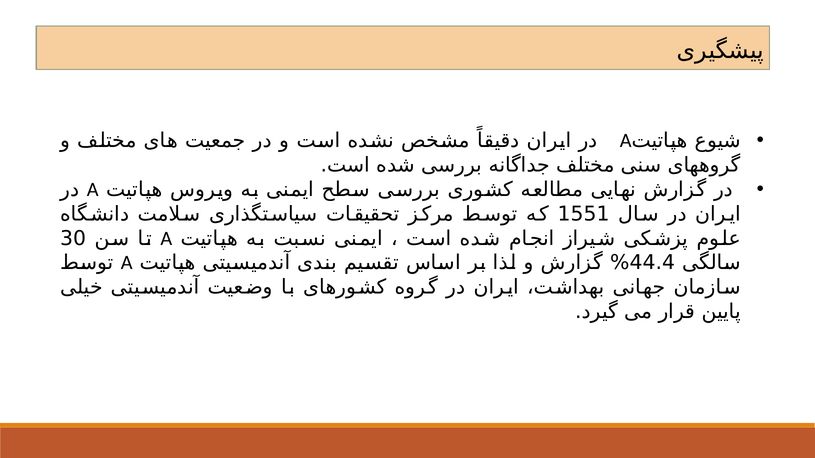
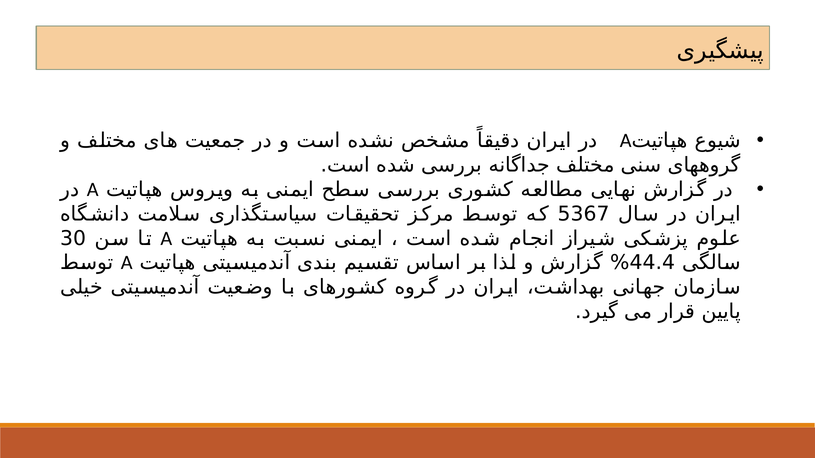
1551: 1551 -> 5367 (584, 214)
